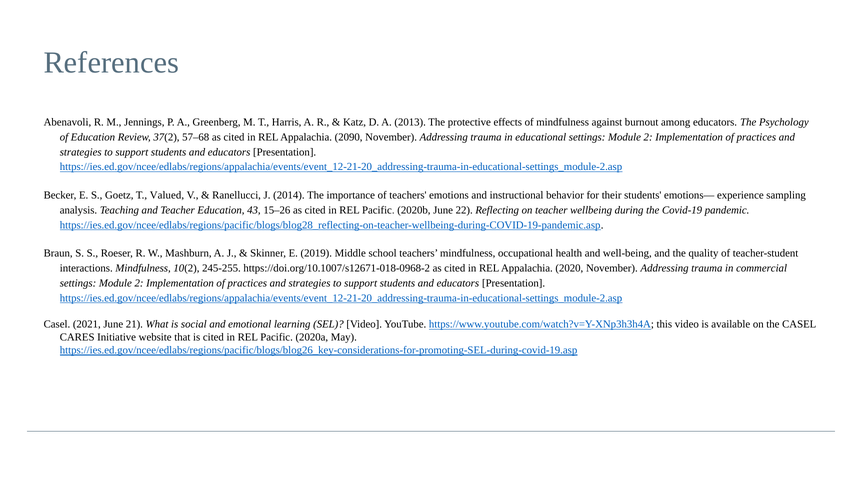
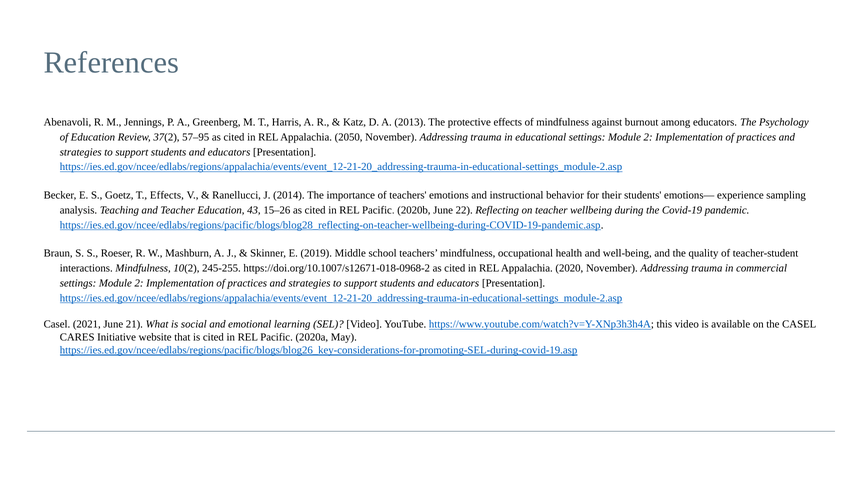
57–68: 57–68 -> 57–95 (196, 137)
2090: 2090 -> 2050 (349, 137)
T Valued: Valued -> Effects (167, 195)
